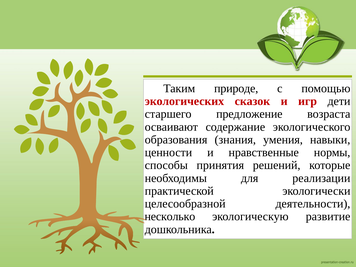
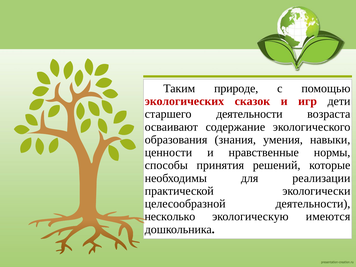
старшего предложение: предложение -> деятельности (249, 114)
развитие: развитие -> имеются (328, 217)
